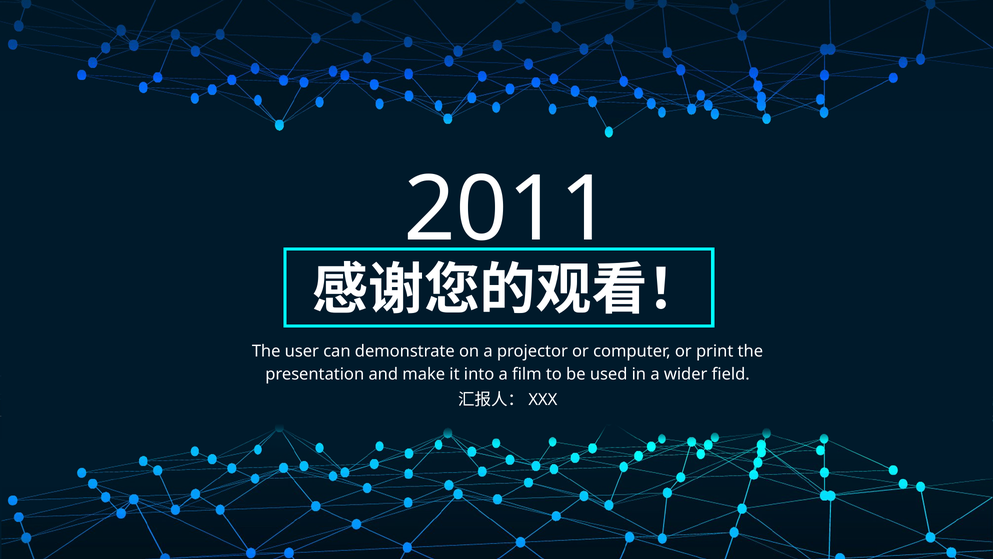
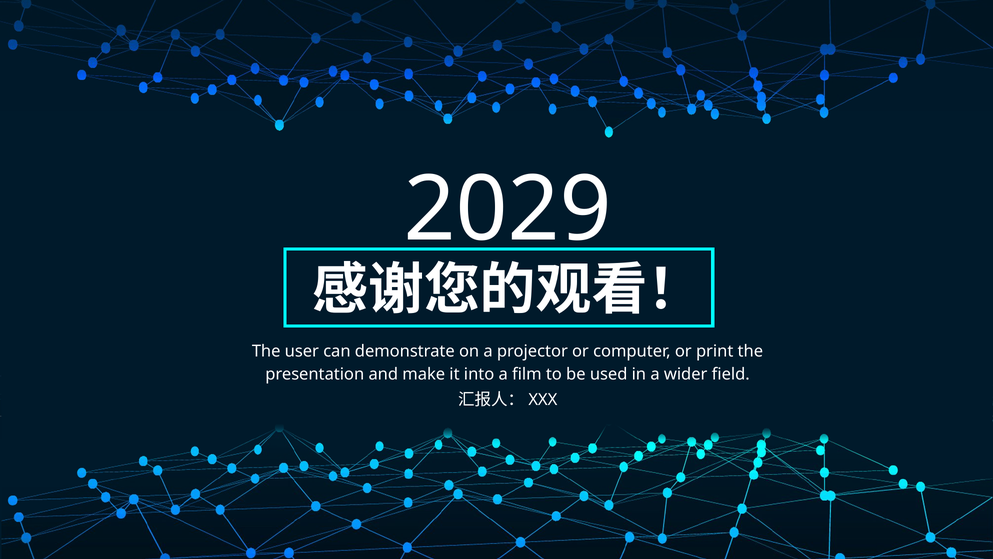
2011: 2011 -> 2029 (508, 210)
